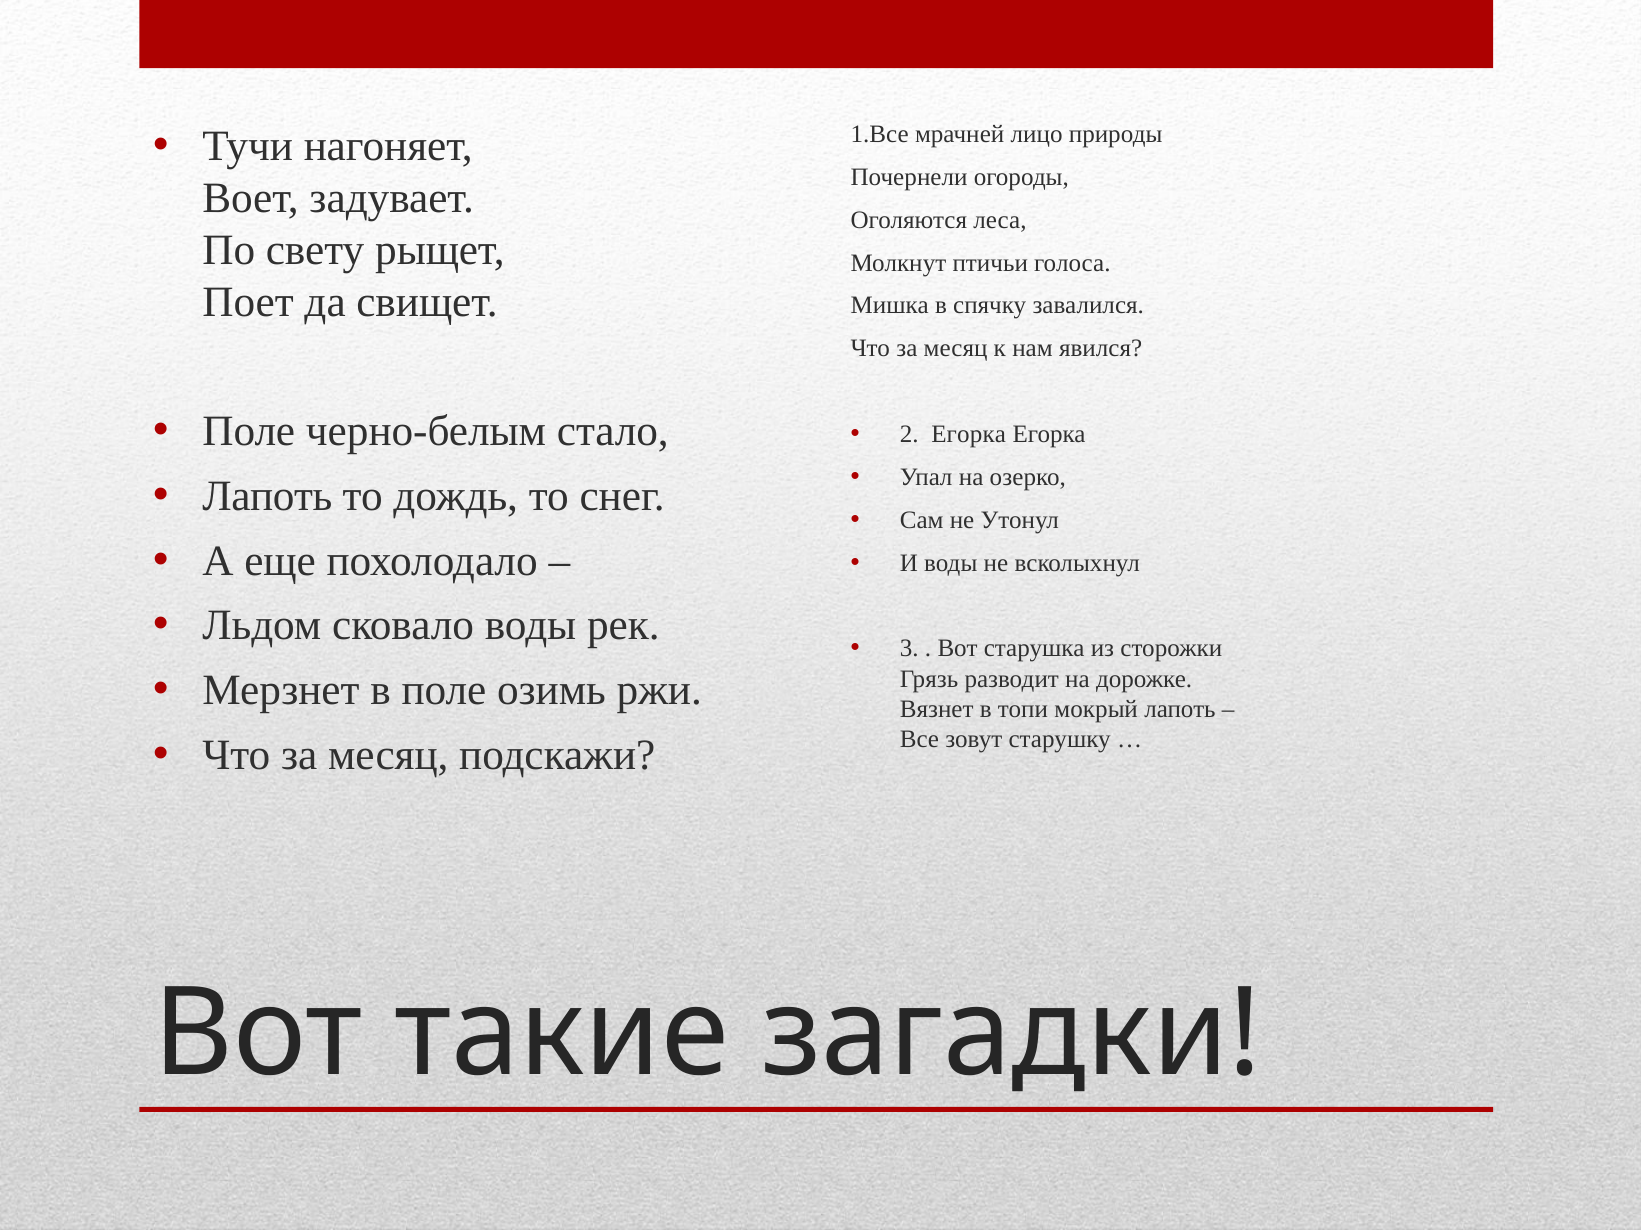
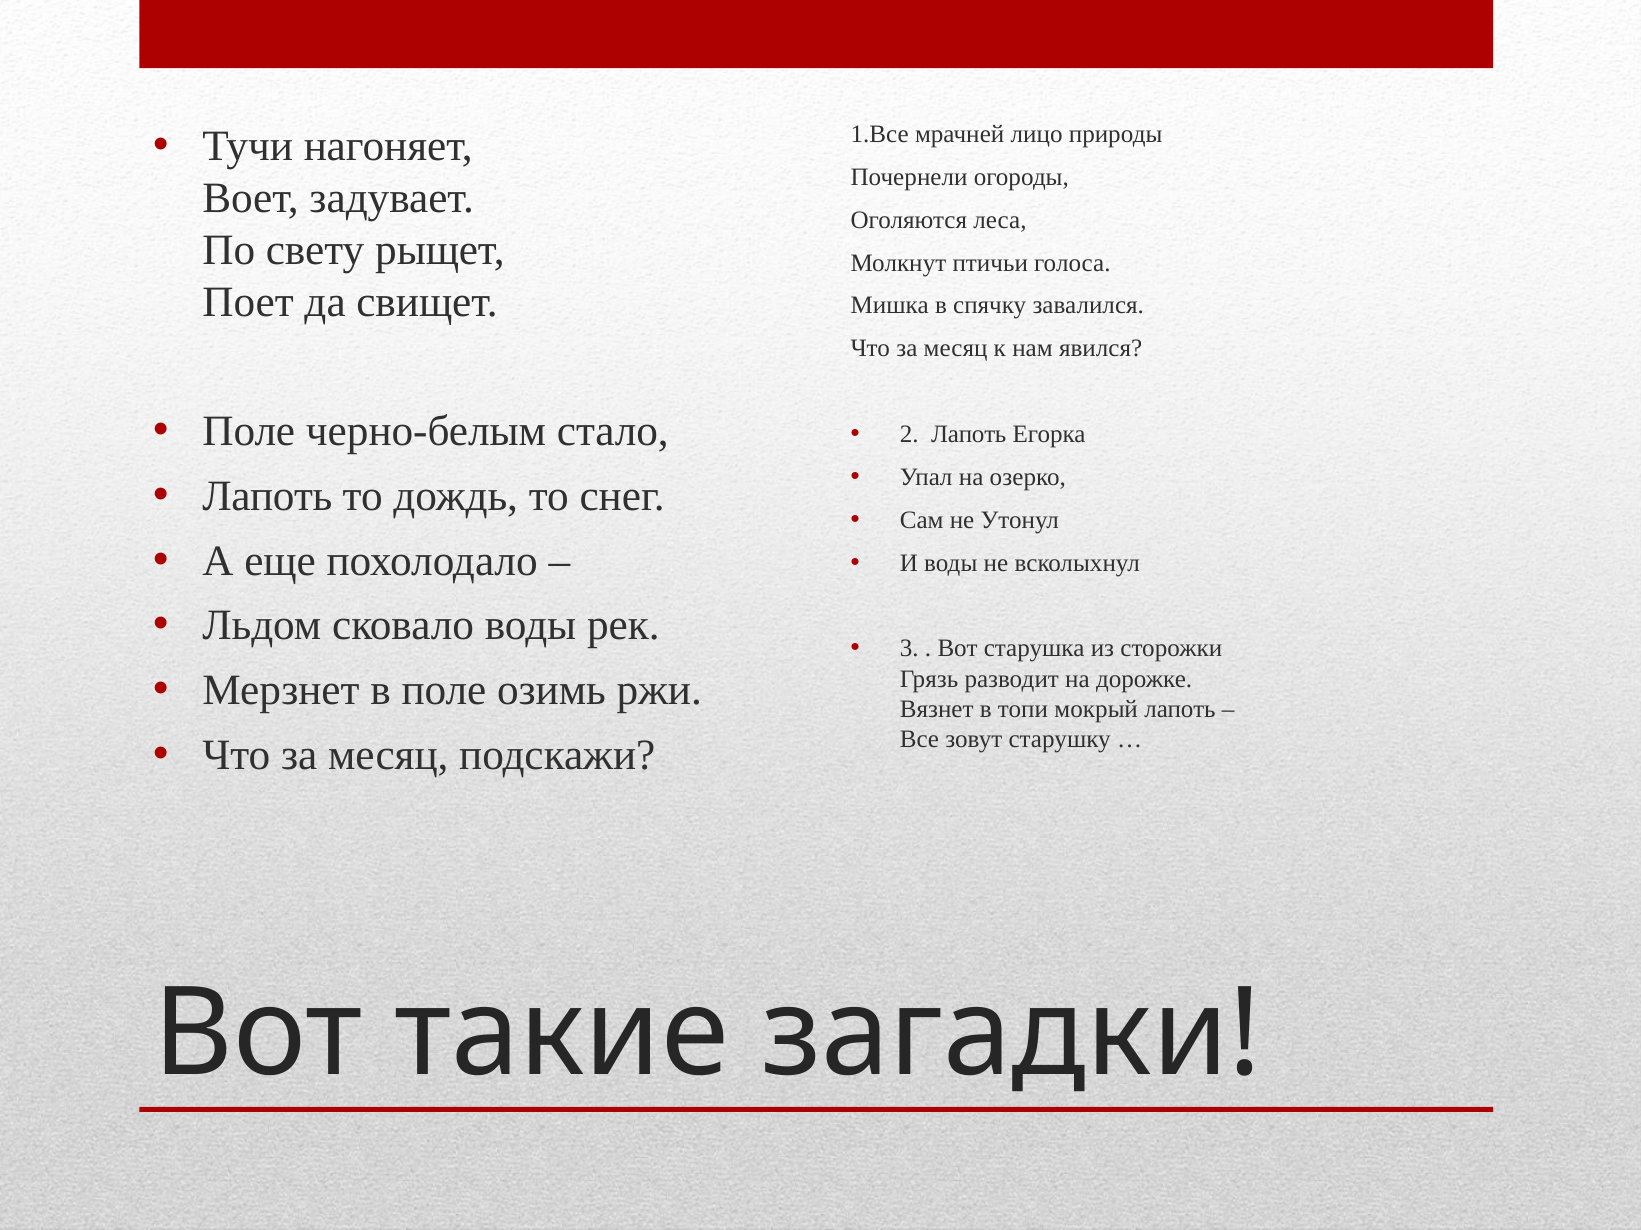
2 Егорка: Егорка -> Лапоть (969, 435)
